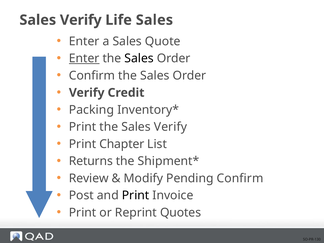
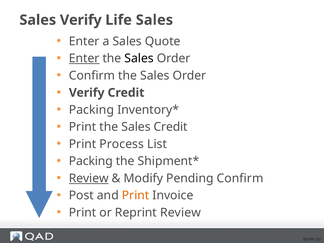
the Sales Verify: Verify -> Credit (171, 127)
Chapter: Chapter -> Process (122, 144)
Returns: Returns -> Packing (91, 161)
Review underline: none -> present (89, 178)
Print colour: black -> orange (136, 195)
Reprint Quotes: Quotes -> Review (180, 213)
